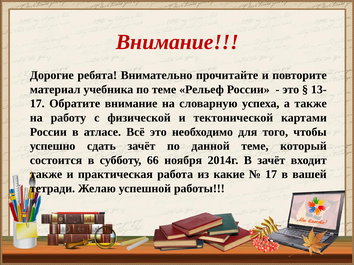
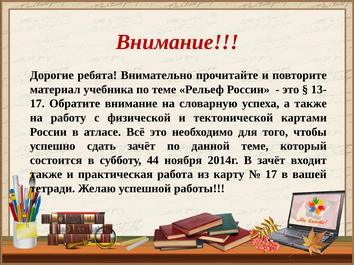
66: 66 -> 44 (153, 160)
какие: какие -> карту (229, 175)
